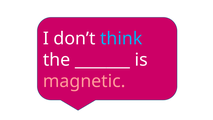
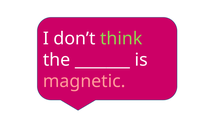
think colour: light blue -> light green (121, 39)
